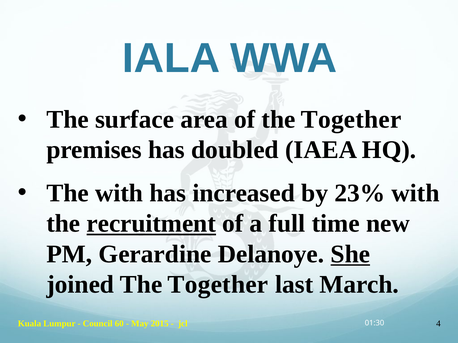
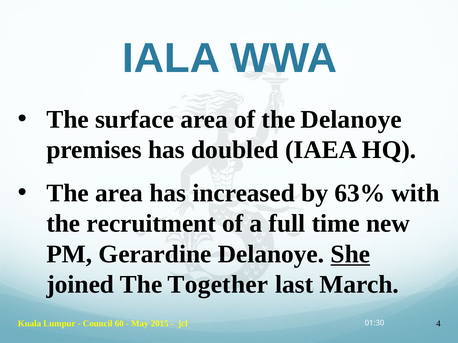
of the Together: Together -> Delanoye (351, 120)
The with: with -> area (119, 193)
23%: 23% -> 63% (360, 193)
recruitment underline: present -> none (151, 224)
